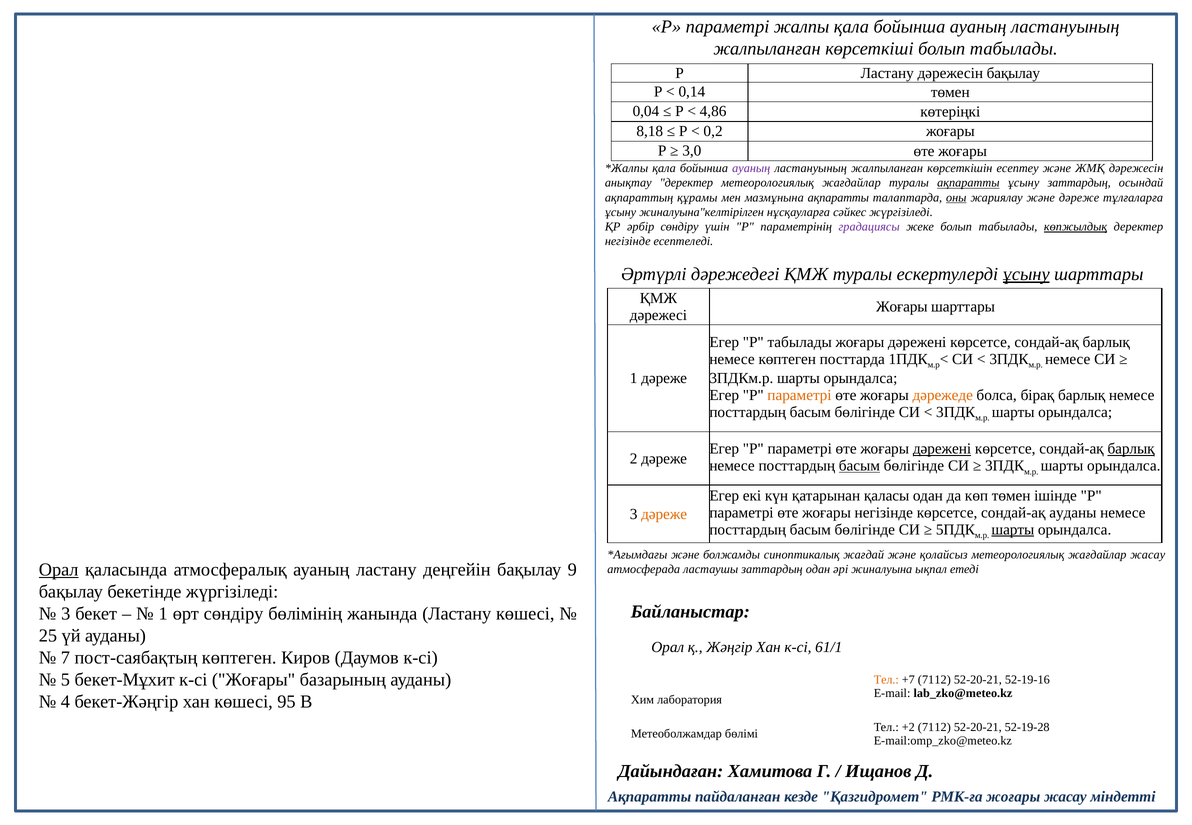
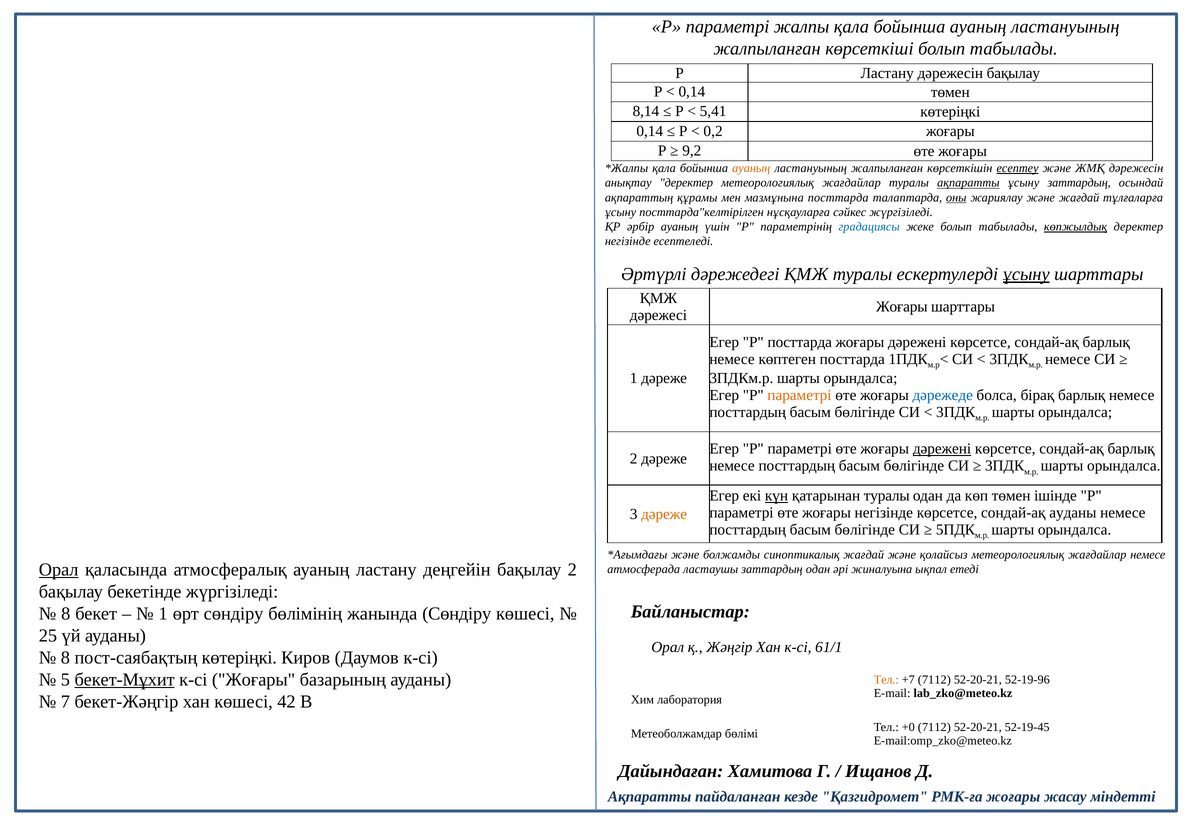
0,04: 0,04 -> 8,14 (646, 111)
4,86: 4,86 -> 5,41 (713, 111)
8,18: 8,18 -> 0,14 (650, 131)
3,0: 3,0 -> 9,2 (692, 151)
ауаның colour: purple -> orange (751, 168)
есептеу underline: none -> present (1018, 168)
мазмұнына ақпаратты: ақпаратты -> посттарда (838, 198)
және дәреже: дәреже -> жағдай (1079, 198)
жиналуына"келтірілген: жиналуына"келтірілген -> посттарда"келтірілген (702, 212)
әрбір сөндіру: сөндіру -> ауаның (679, 227)
градациясы colour: purple -> blue (869, 227)
Р табылады: табылады -> посттарда (800, 342)
дәрежеде colour: orange -> blue (943, 395)
барлық underline: present -> none (1131, 449)
басым underline: present -> none (859, 466)
күн underline: none -> present (777, 496)
қатарынан қаласы: қаласы -> туралы (887, 496)
шарты underline: present -> none (1013, 530)
жағдайлар жасау: жасау -> немесе (1148, 555)
бақылау 9: 9 -> 2 (572, 570)
3: 3 -> 8 (66, 614)
жанында Ластану: Ластану -> Сөндіру (457, 614)
7: 7 -> 8 (65, 658)
пост-саябақтың көптеген: көптеген -> көтеріңкі (239, 658)
бекет-Мұхит underline: none -> present (125, 680)
52-19-16: 52-19-16 -> 52-19-96 (1027, 680)
4: 4 -> 7 (65, 702)
95: 95 -> 42 (286, 702)
+2: +2 -> +0 (908, 727)
52-19-28: 52-19-28 -> 52-19-45 (1027, 727)
